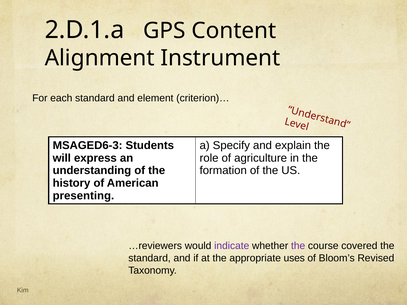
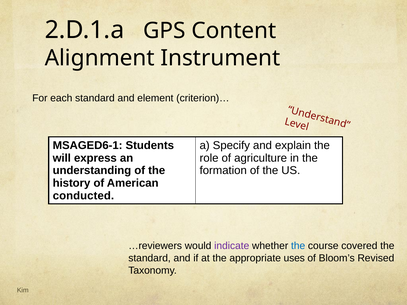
MSAGED6-3: MSAGED6-3 -> MSAGED6-1 (88, 145)
presenting: presenting -> conducted (83, 196)
the colour: purple -> blue (298, 246)
